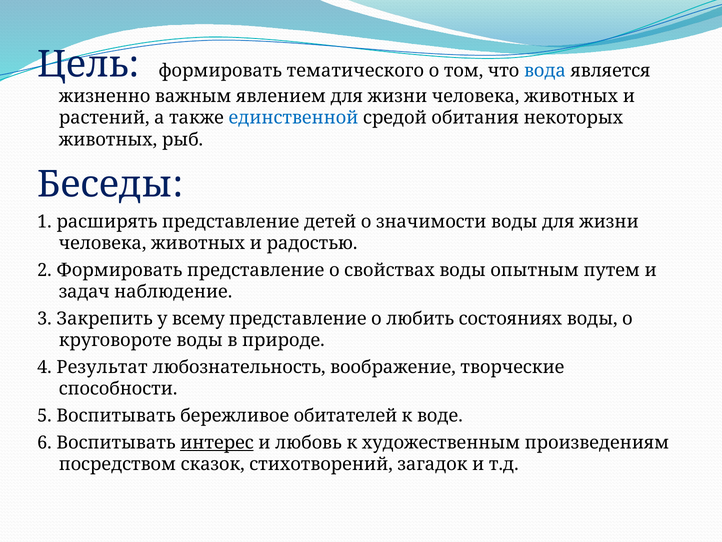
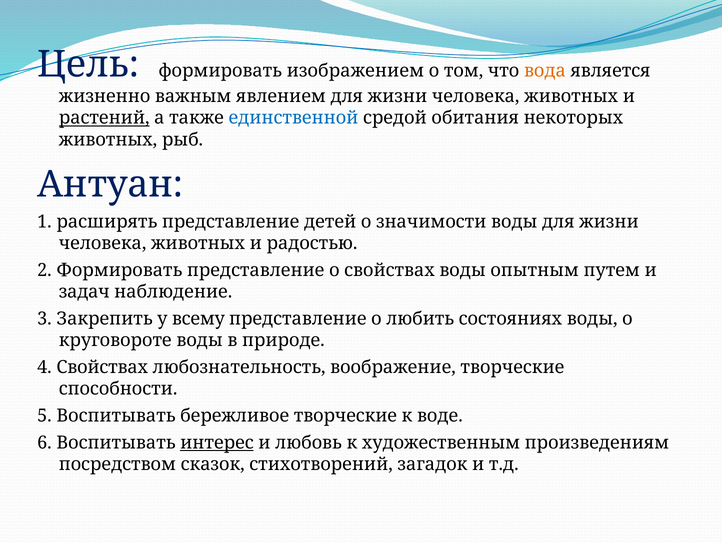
тематического: тематического -> изображением (355, 71)
вода colour: blue -> orange (545, 71)
растений underline: none -> present (104, 118)
Беседы: Беседы -> Антуан (110, 184)
4 Результат: Результат -> Свойствах (102, 367)
бережливое обитателей: обитателей -> творческие (345, 415)
